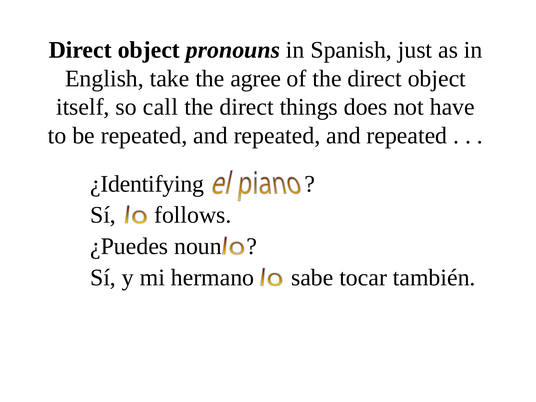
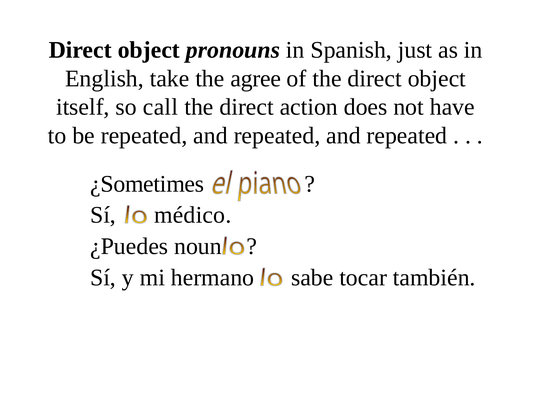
things: things -> action (309, 107)
¿Identifying: ¿Identifying -> ¿Sometimes (147, 184)
follows: follows -> médico (193, 215)
